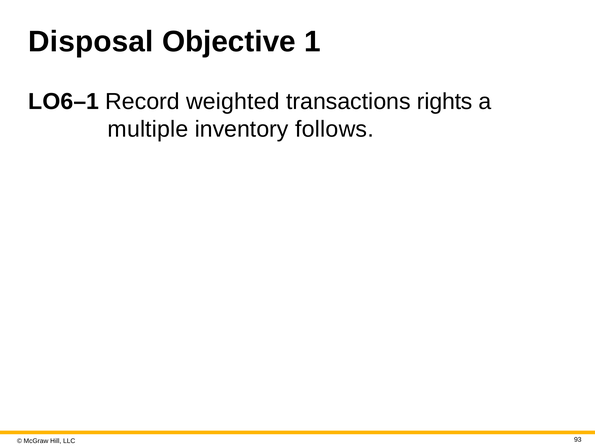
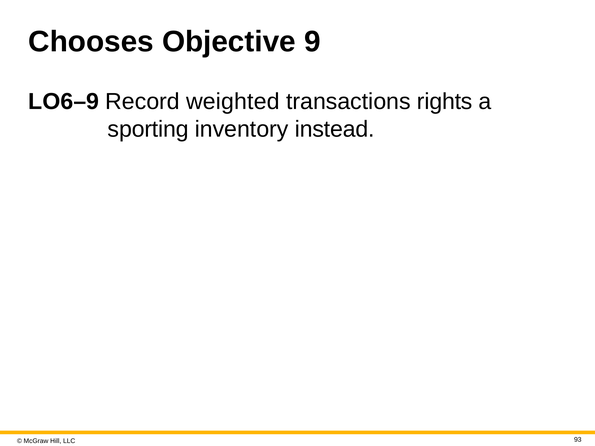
Disposal: Disposal -> Chooses (91, 42)
1: 1 -> 9 (312, 42)
O6–1: O6–1 -> O6–9 (71, 102)
multiple: multiple -> sporting (148, 129)
follows: follows -> instead (335, 129)
